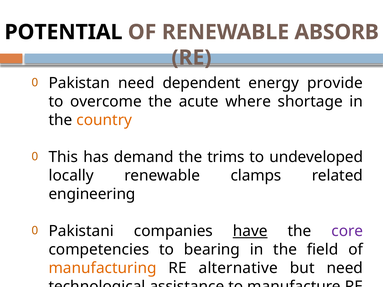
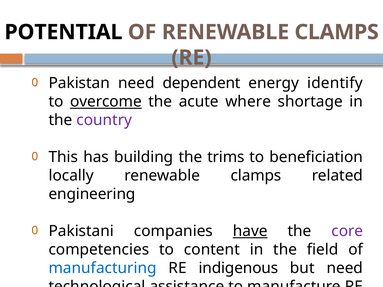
OF RENEWABLE ABSORB: ABSORB -> CLAMPS (337, 32)
provide: provide -> identify (335, 83)
overcome underline: none -> present (106, 102)
country colour: orange -> purple (104, 120)
demand: demand -> building (144, 157)
undeveloped: undeveloped -> beneficiation (316, 157)
bearing: bearing -> content (212, 250)
manufacturing colour: orange -> blue (103, 268)
alternative: alternative -> indigenous (238, 268)
